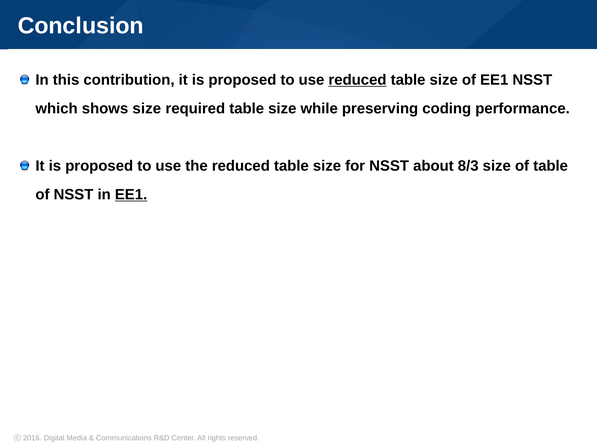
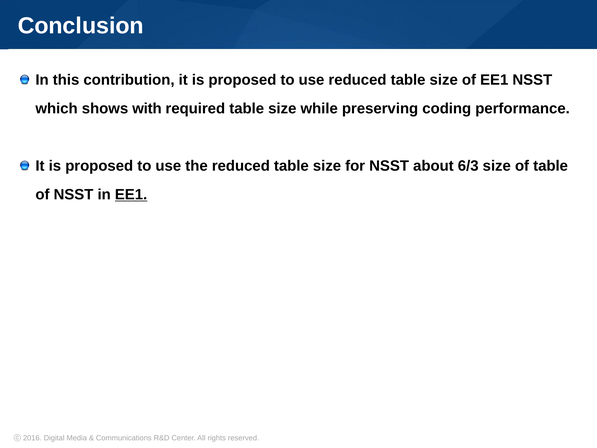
reduced underline: present -> none (357, 80)
shows size: size -> with (147, 109)
8/3: 8/3 -> 6/3 (468, 166)
